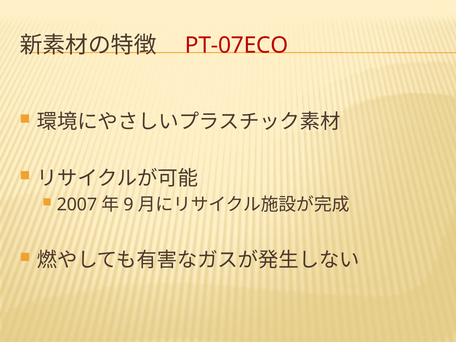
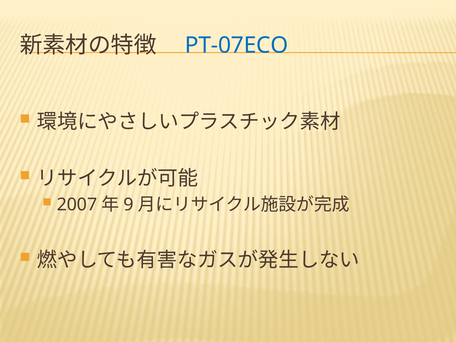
PT-07ECO colour: red -> blue (237, 45)
